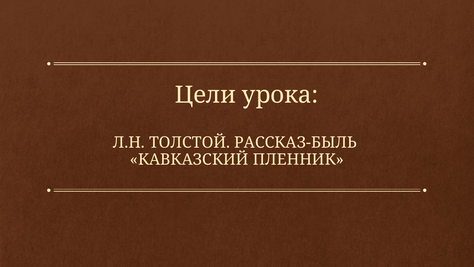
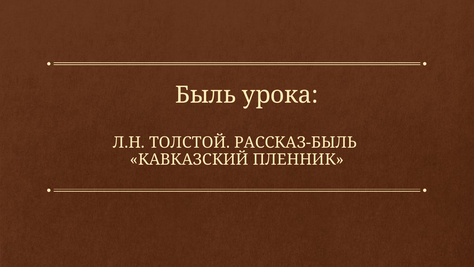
Цели: Цели -> Быль (206, 95)
